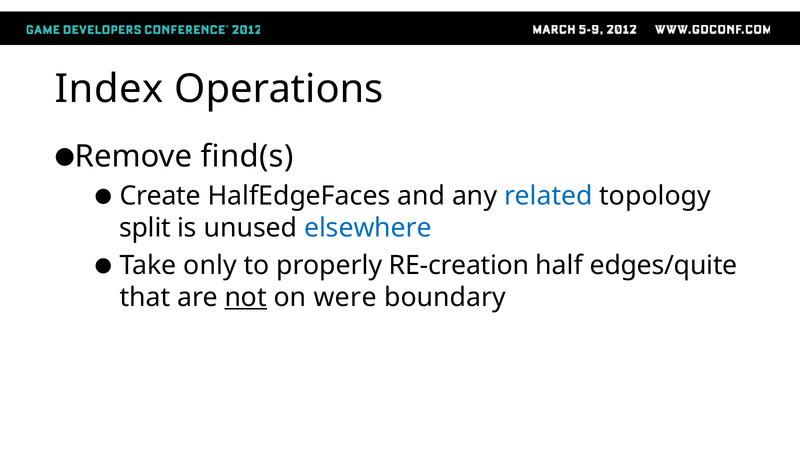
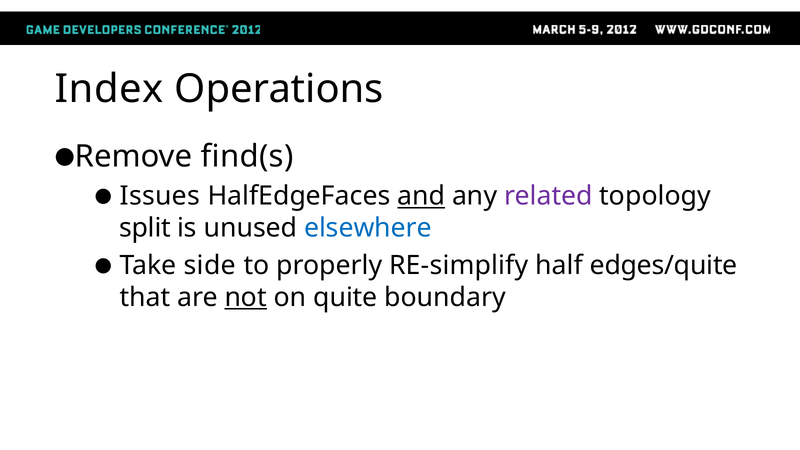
Create: Create -> Issues (160, 196)
and underline: none -> present (421, 196)
related colour: blue -> purple (548, 196)
only: only -> side (210, 265)
RE-creation: RE-creation -> RE-simplify (459, 265)
were: were -> quite (345, 297)
